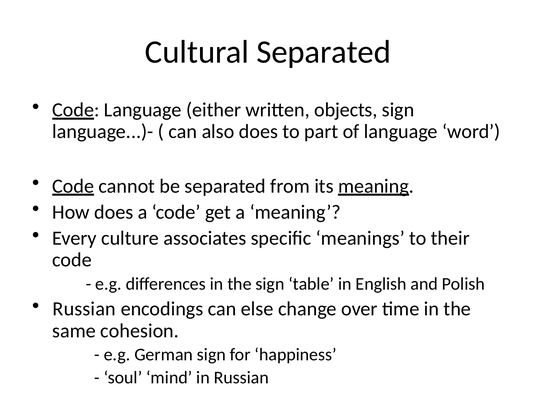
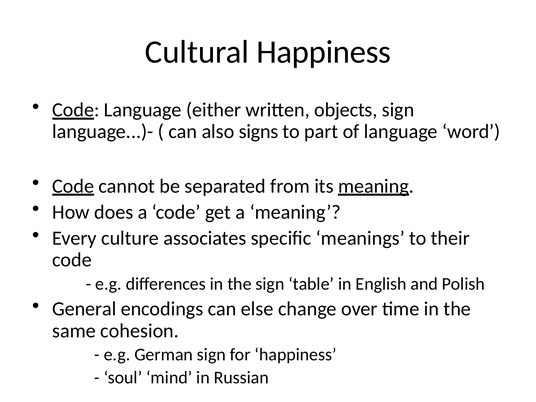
Cultural Separated: Separated -> Happiness (324, 52)
also does: does -> signs (259, 132)
Russian: Russian -> General (84, 309)
